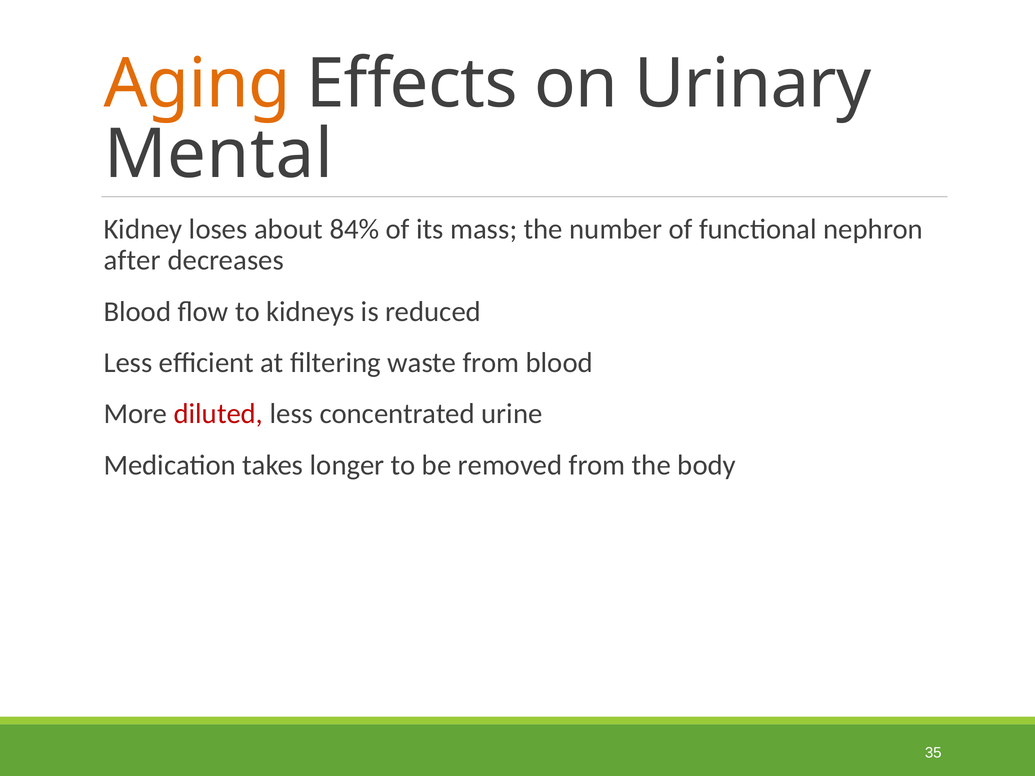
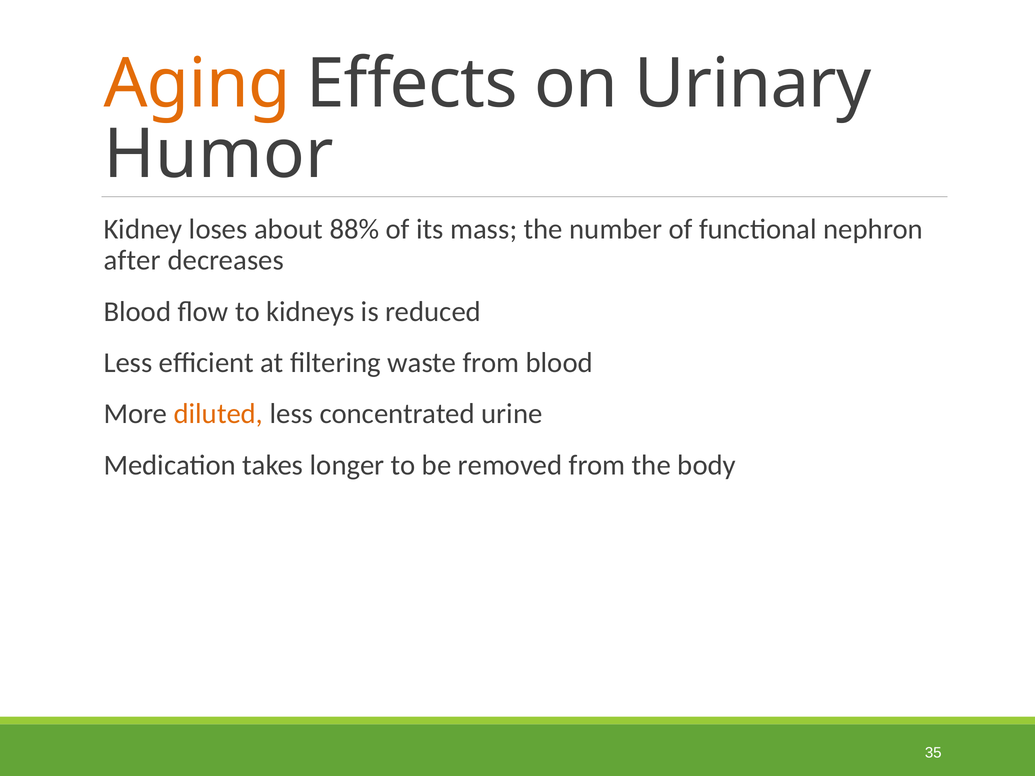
Mental: Mental -> Humor (219, 155)
84%: 84% -> 88% (354, 229)
diluted colour: red -> orange (218, 414)
